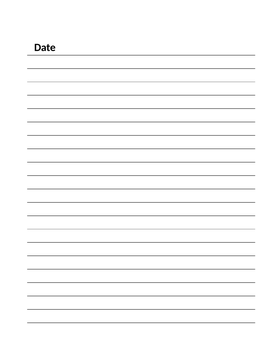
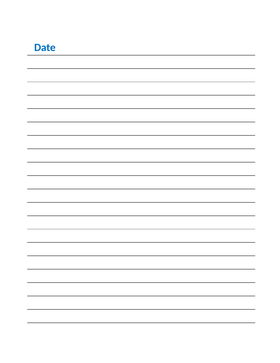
Date colour: black -> blue (45, 47)
